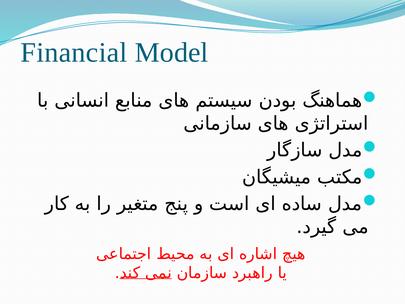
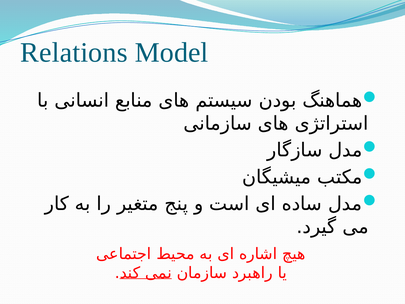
Financial: Financial -> Relations (74, 53)
